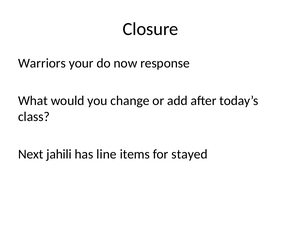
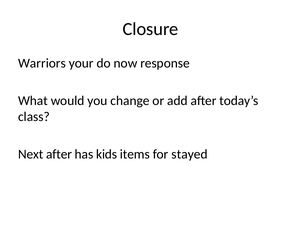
Next jahili: jahili -> after (59, 154)
line: line -> kids (107, 154)
